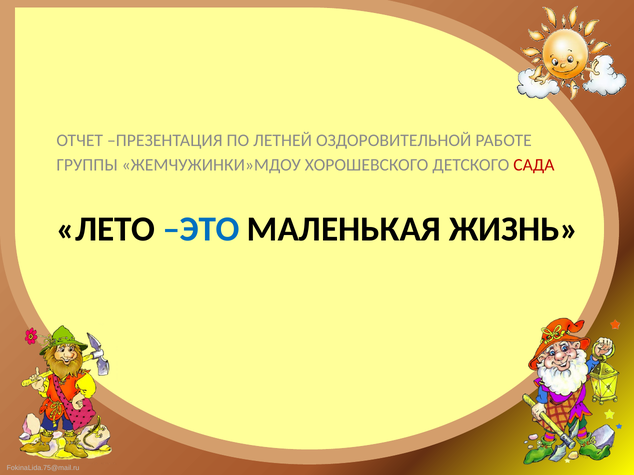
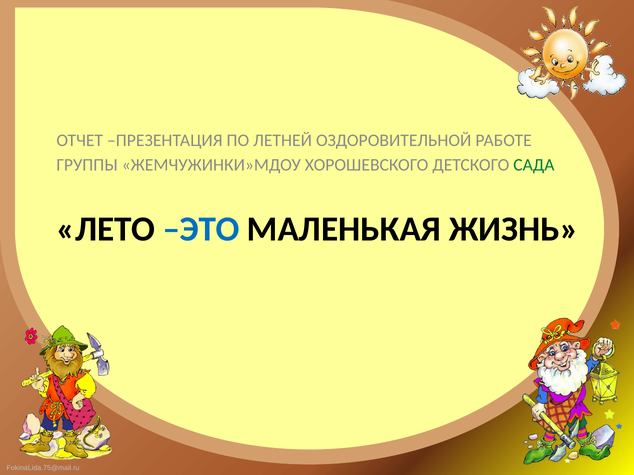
САДА colour: red -> green (534, 165)
